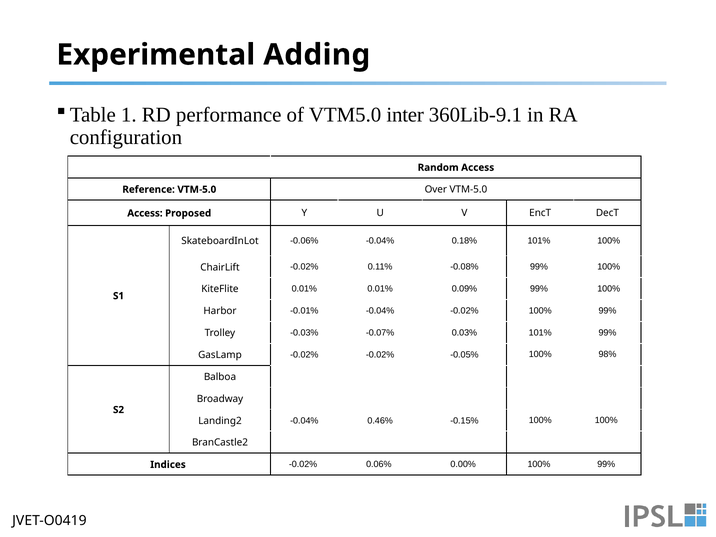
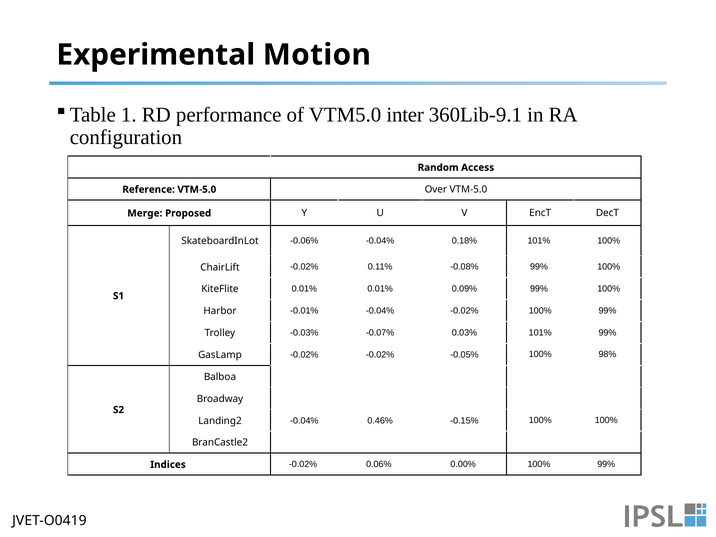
Adding: Adding -> Motion (317, 55)
Access: Access -> Merge (145, 213)
